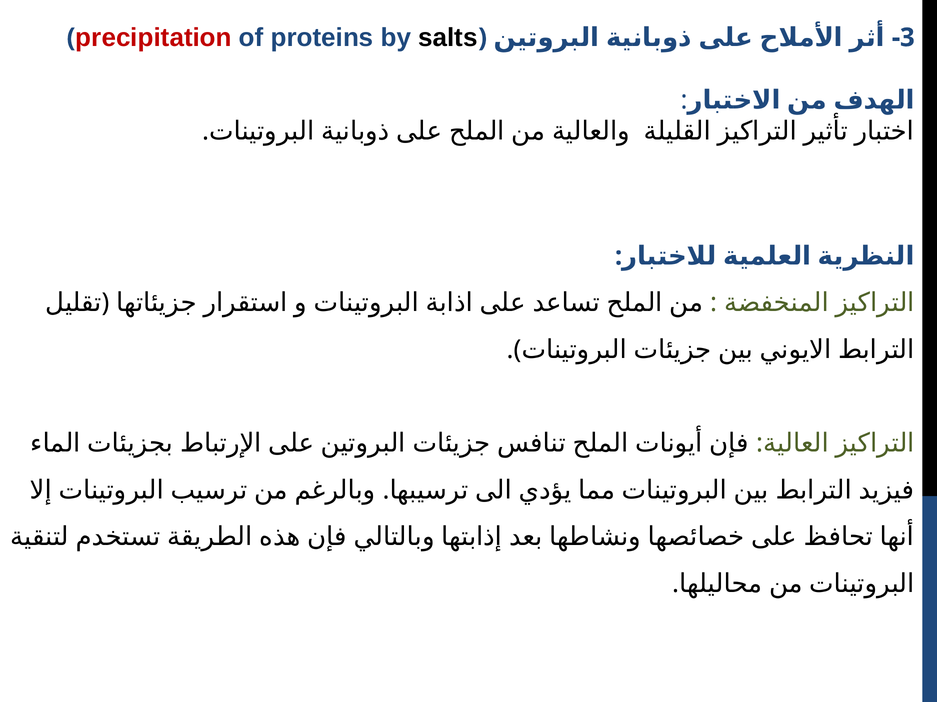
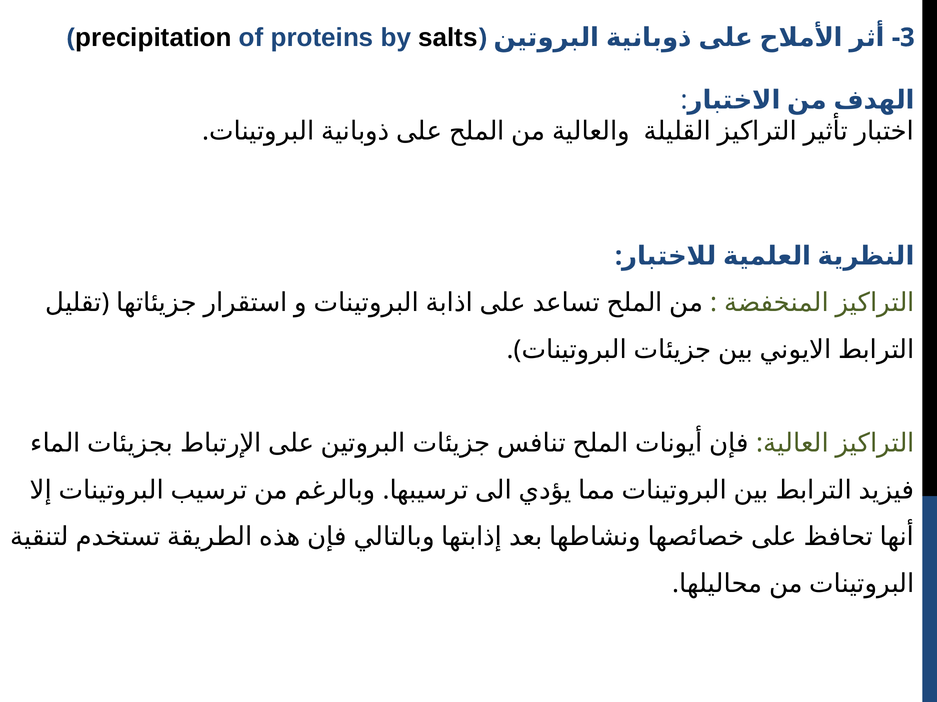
precipitation colour: red -> black (154, 38)
